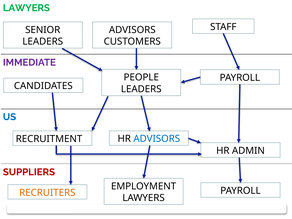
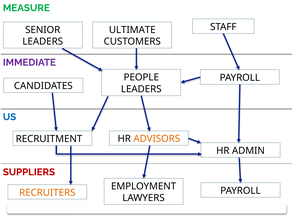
LAWYERS: LAWYERS -> MEASURE (26, 8)
ADVISORS: ADVISORS -> ULTIMATE (132, 30)
ADVISORS colour: blue -> orange (157, 139)
